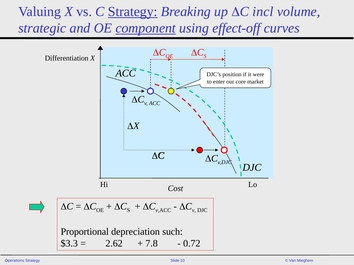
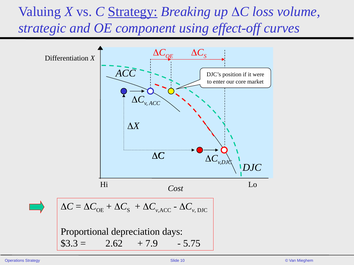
incl: incl -> loss (263, 12)
component underline: present -> none (146, 28)
such: such -> days (172, 232)
7.8: 7.8 -> 7.9 (152, 244)
0.72: 0.72 -> 5.75 (192, 244)
